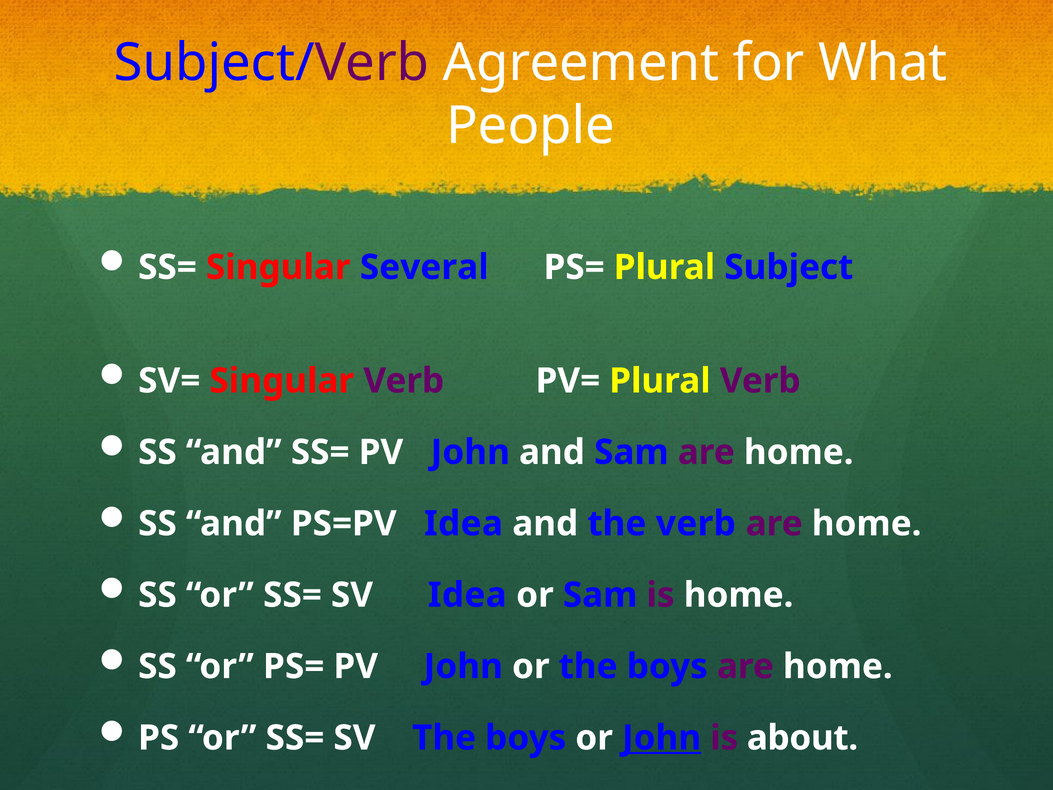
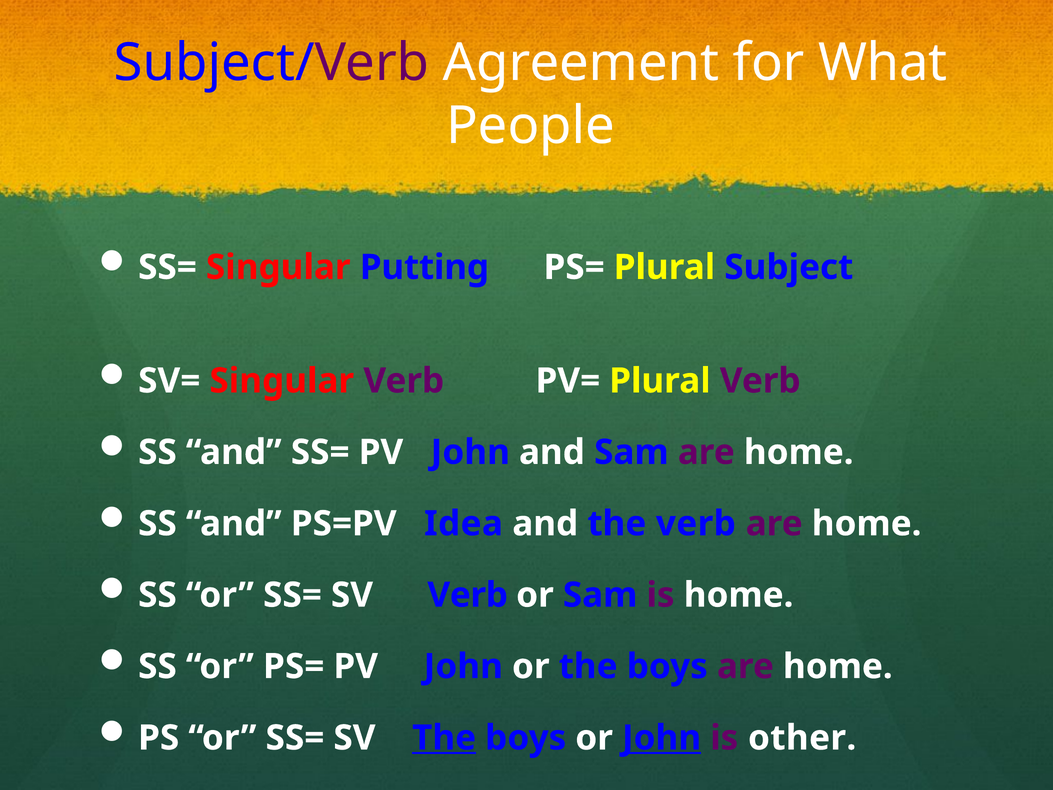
Several: Several -> Putting (424, 267)
SV Idea: Idea -> Verb (468, 595)
The underline: none -> present (444, 738)
about: about -> other (802, 738)
